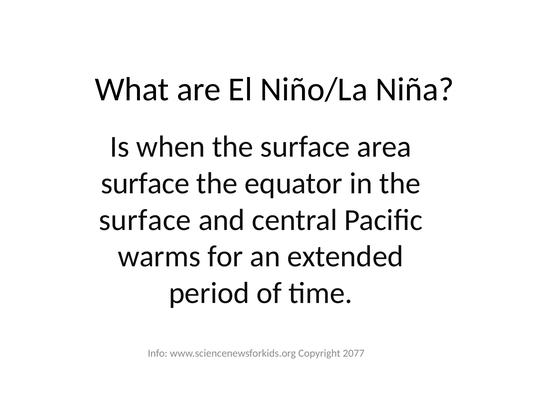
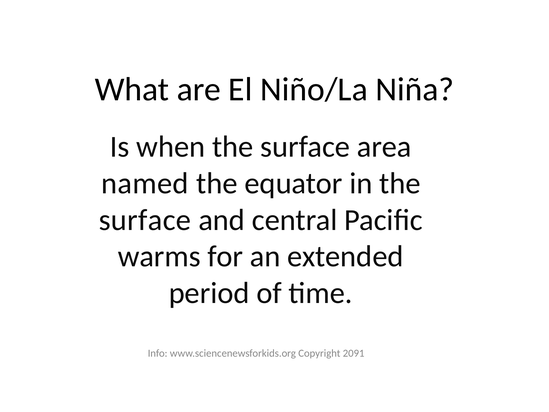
surface: surface -> named (145, 183)
2077: 2077 -> 2091 (354, 353)
